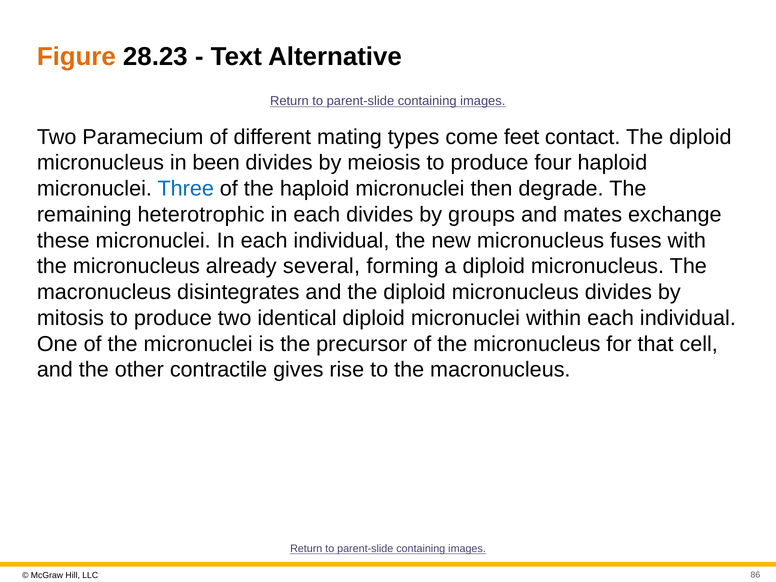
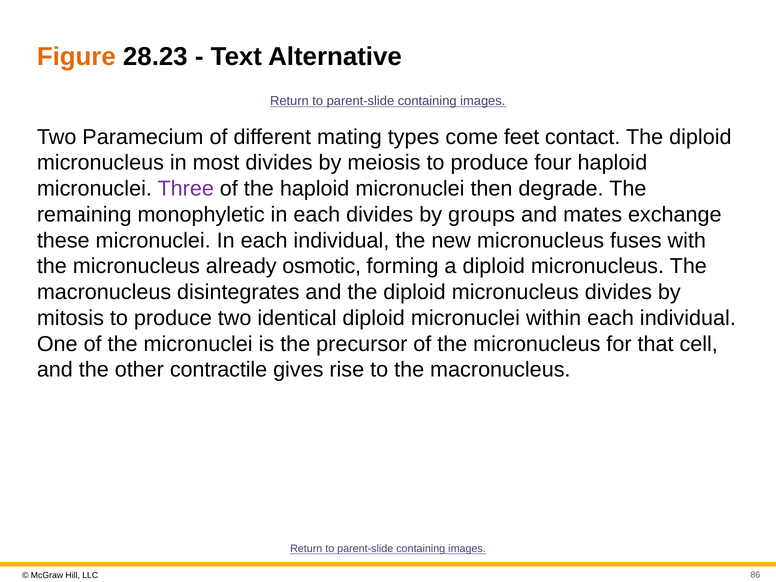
been: been -> most (216, 163)
Three colour: blue -> purple (186, 189)
heterotrophic: heterotrophic -> monophyletic (201, 215)
several: several -> osmotic (322, 266)
